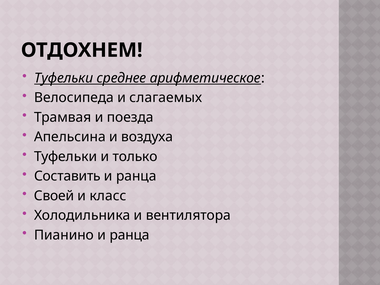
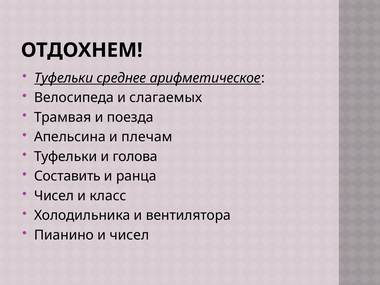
воздуха: воздуха -> плечам (147, 137)
только: только -> голова (135, 156)
Своей: Своей -> Чисел (54, 196)
Пианино и ранца: ранца -> чисел (129, 235)
